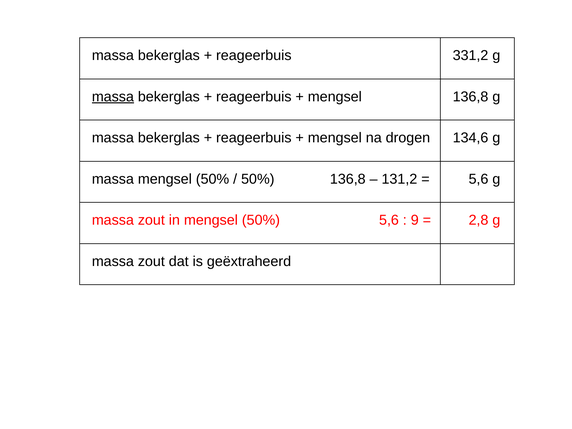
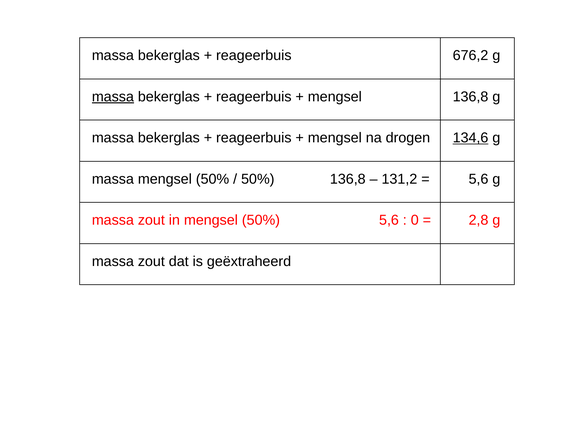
331,2: 331,2 -> 676,2 (471, 55)
134,6 underline: none -> present (471, 138)
9: 9 -> 0 (415, 220)
